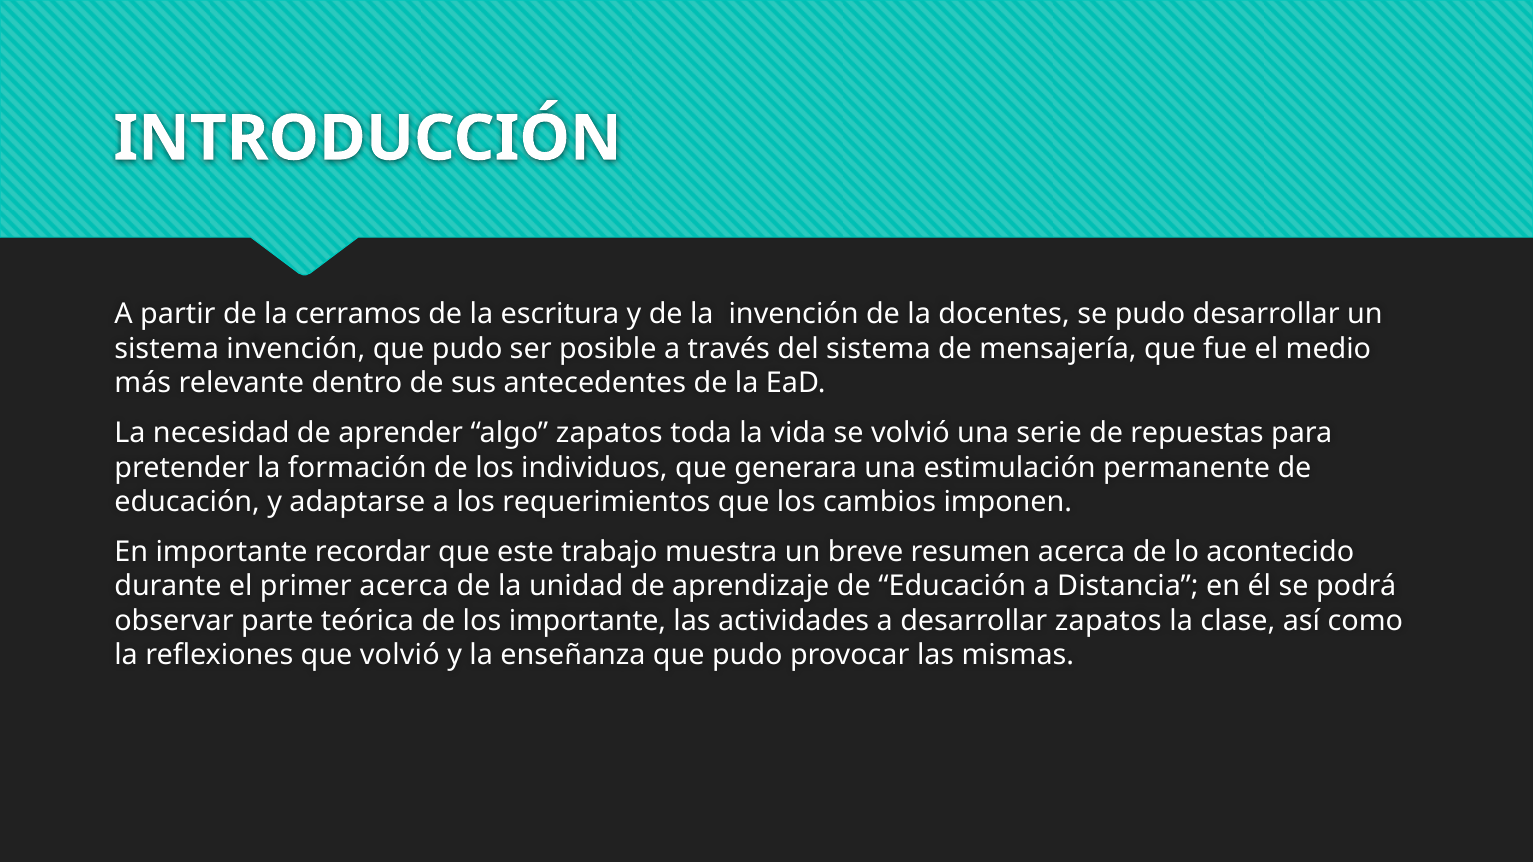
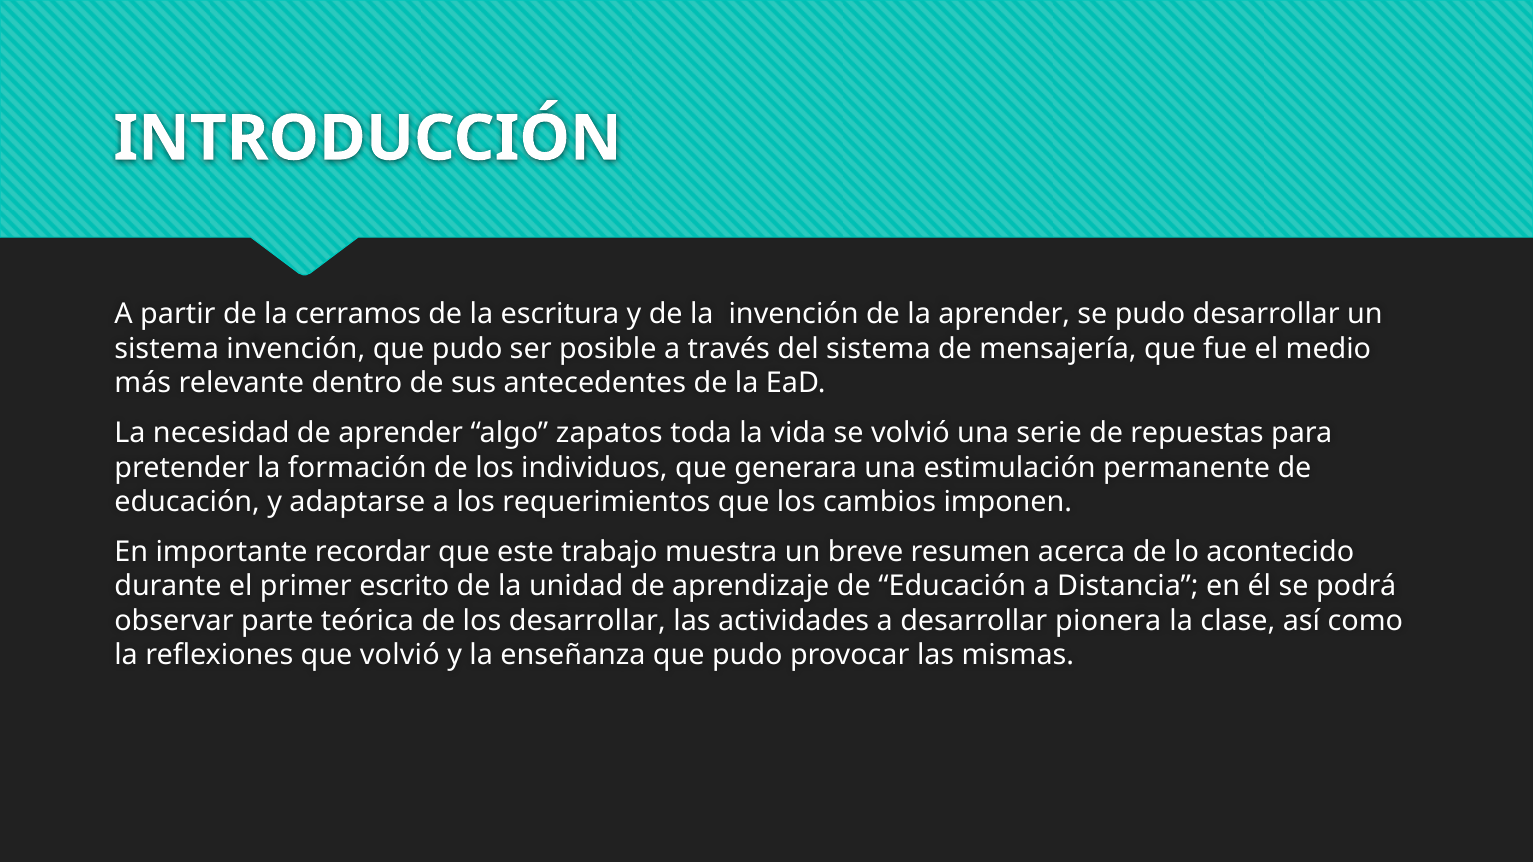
la docentes: docentes -> aprender (1004, 315)
primer acerca: acerca -> escrito (404, 587)
los importante: importante -> desarrollar (587, 621)
desarrollar zapatos: zapatos -> pionera (1108, 621)
